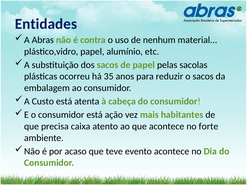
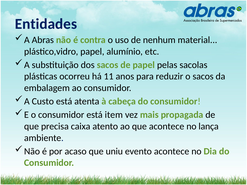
35: 35 -> 11 (109, 77)
ação: ação -> item (114, 115)
habitantes: habitantes -> propagada (182, 115)
forte: forte -> lança (209, 127)
teve: teve -> uniu (114, 151)
